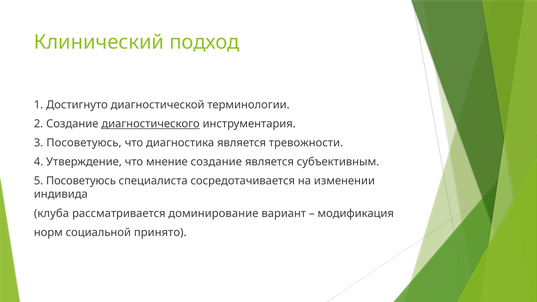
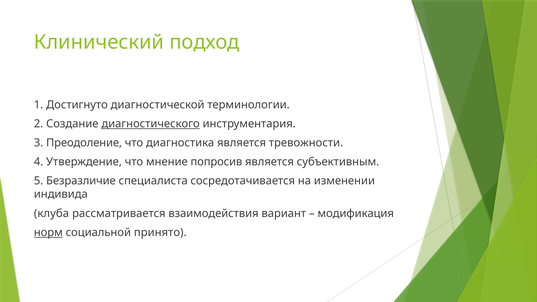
3 Посоветуюсь: Посоветуюсь -> Преодоление (84, 143)
мнение создание: создание -> попросив (216, 162)
5 Посоветуюсь: Посоветуюсь -> Безразличие (81, 181)
доминирование: доминирование -> взаимодействия (213, 213)
норм underline: none -> present (48, 232)
